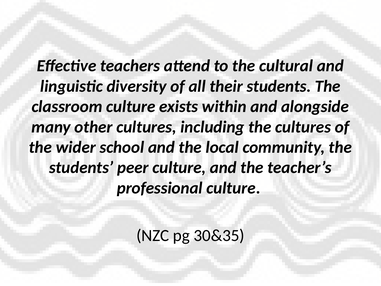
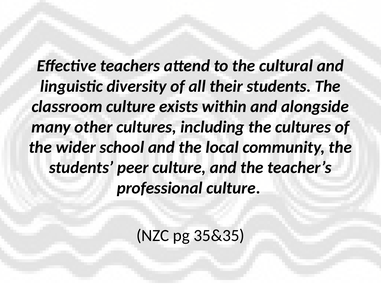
30&35: 30&35 -> 35&35 (219, 235)
